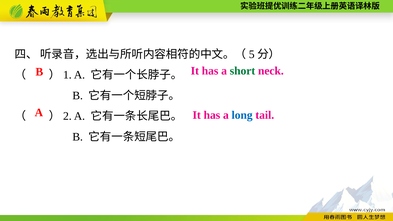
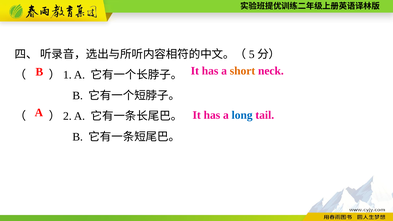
short colour: green -> orange (242, 71)
